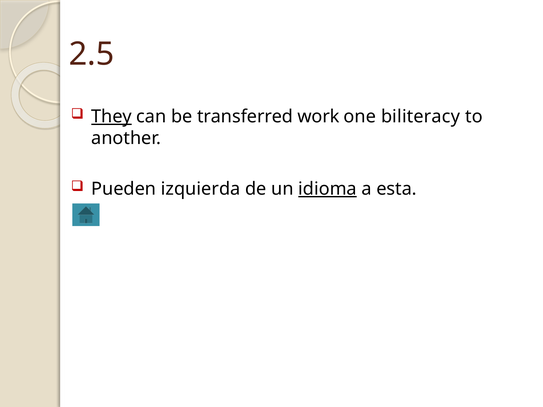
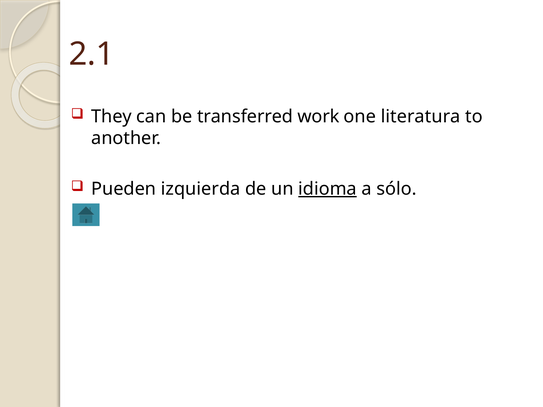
2.5: 2.5 -> 2.1 (92, 54)
They underline: present -> none (111, 117)
biliteracy: biliteracy -> literatura (421, 117)
esta: esta -> sólo (397, 189)
